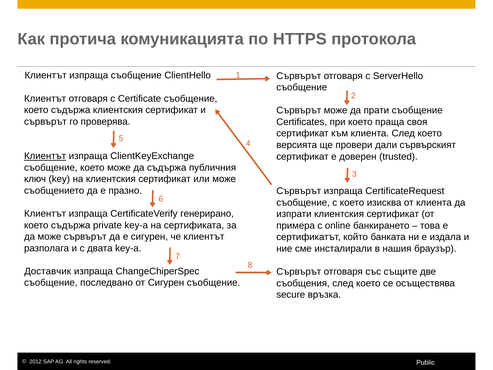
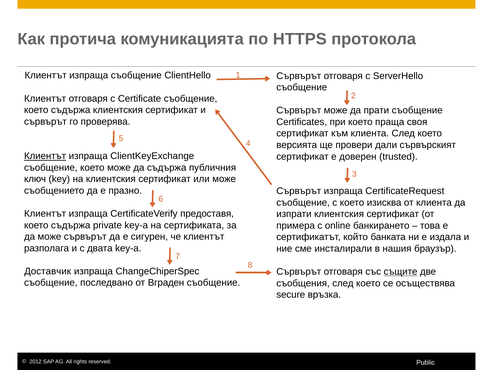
генерирано: генерирано -> предоставя (207, 214)
същите underline: none -> present (401, 271)
от Сигурен: Сигурен -> Вграден (166, 283)
